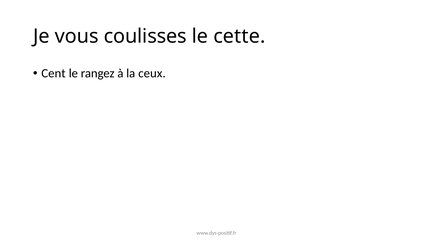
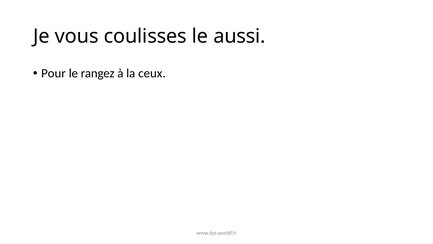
cette: cette -> aussi (239, 36)
Cent: Cent -> Pour (53, 73)
